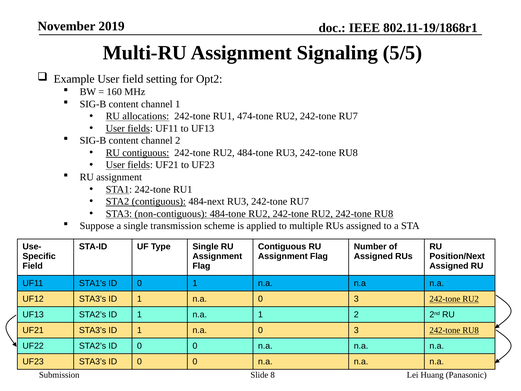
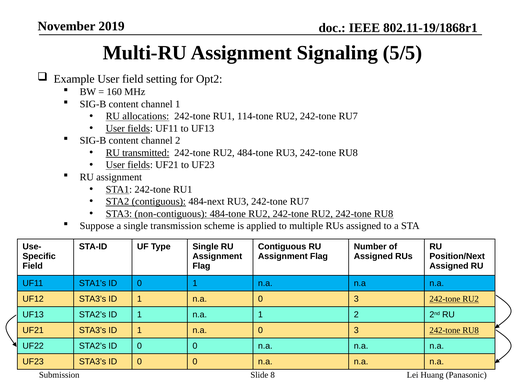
474-tone: 474-tone -> 114-tone (255, 116)
RU contiguous: contiguous -> transmitted (146, 153)
